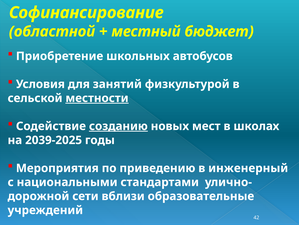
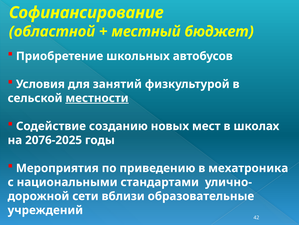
созданию underline: present -> none (118, 126)
2039-2025: 2039-2025 -> 2076-2025 (54, 140)
инженерный: инженерный -> мехатроника (248, 168)
